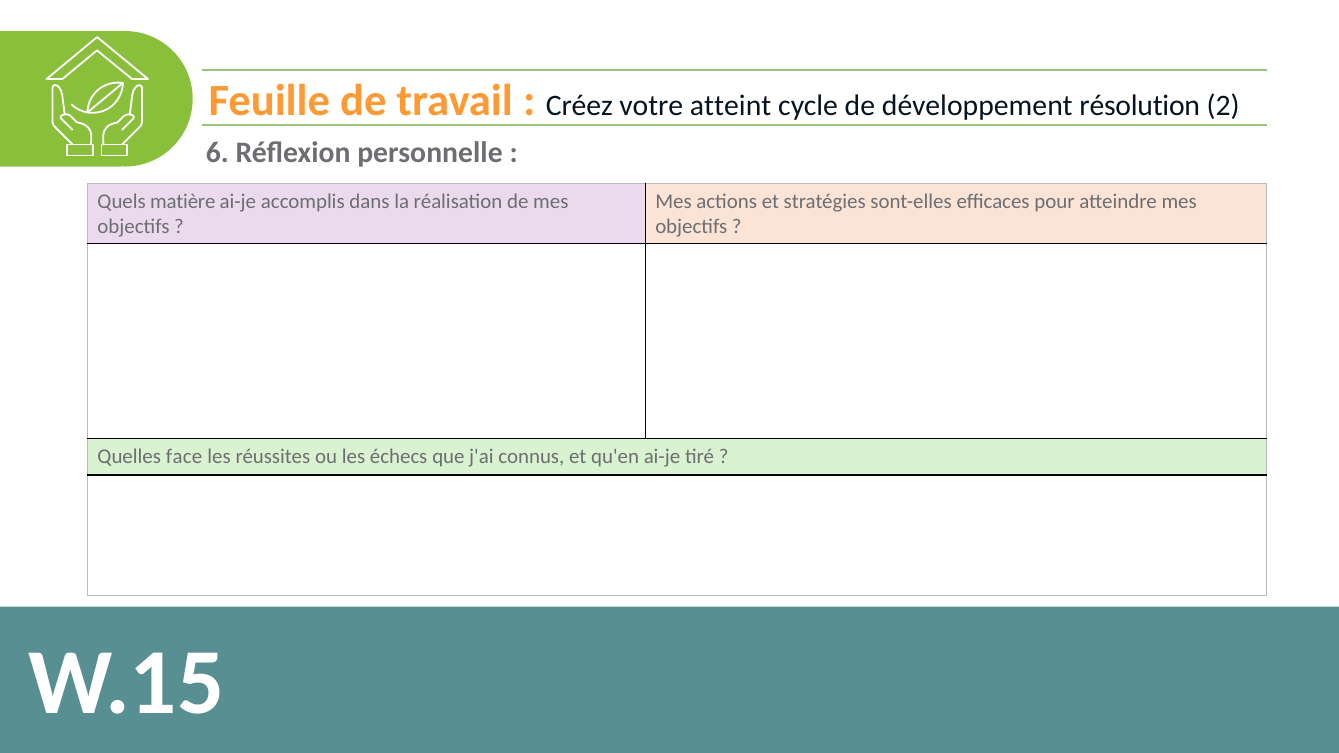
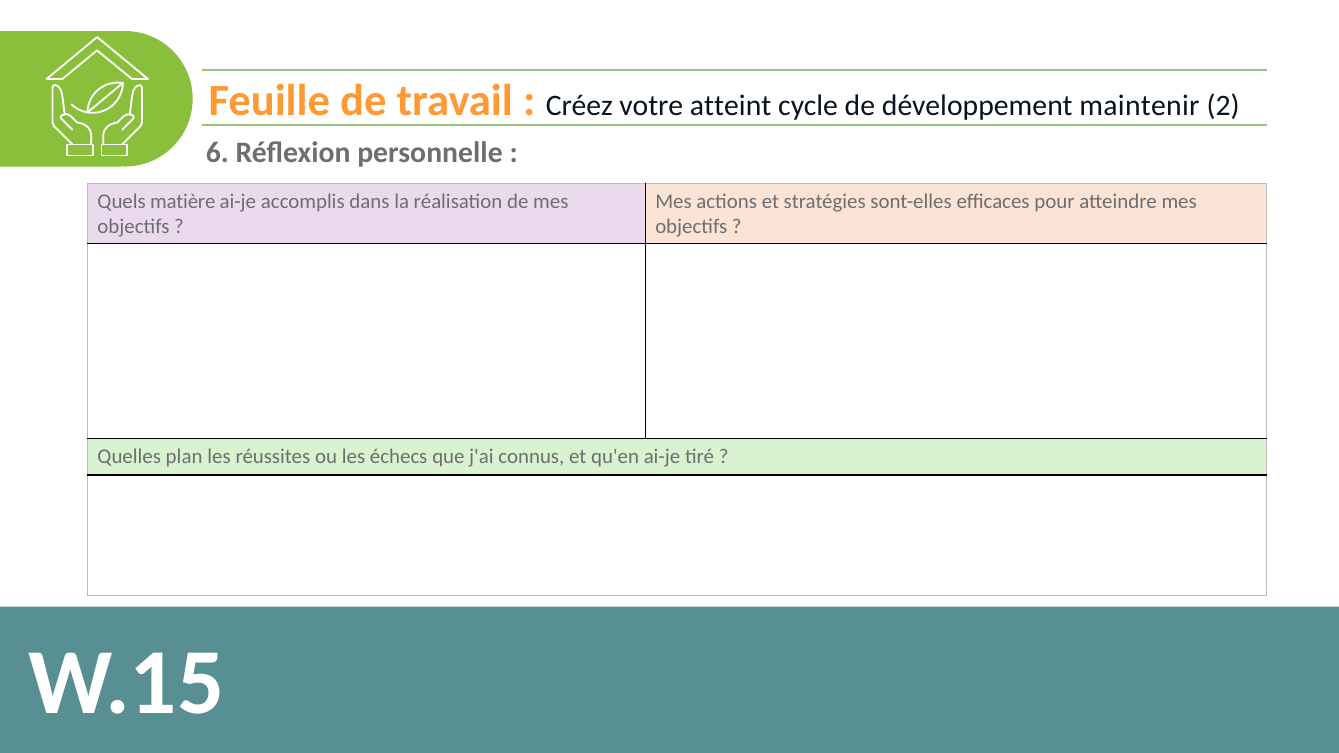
résolution: résolution -> maintenir (1139, 105)
face: face -> plan (184, 457)
